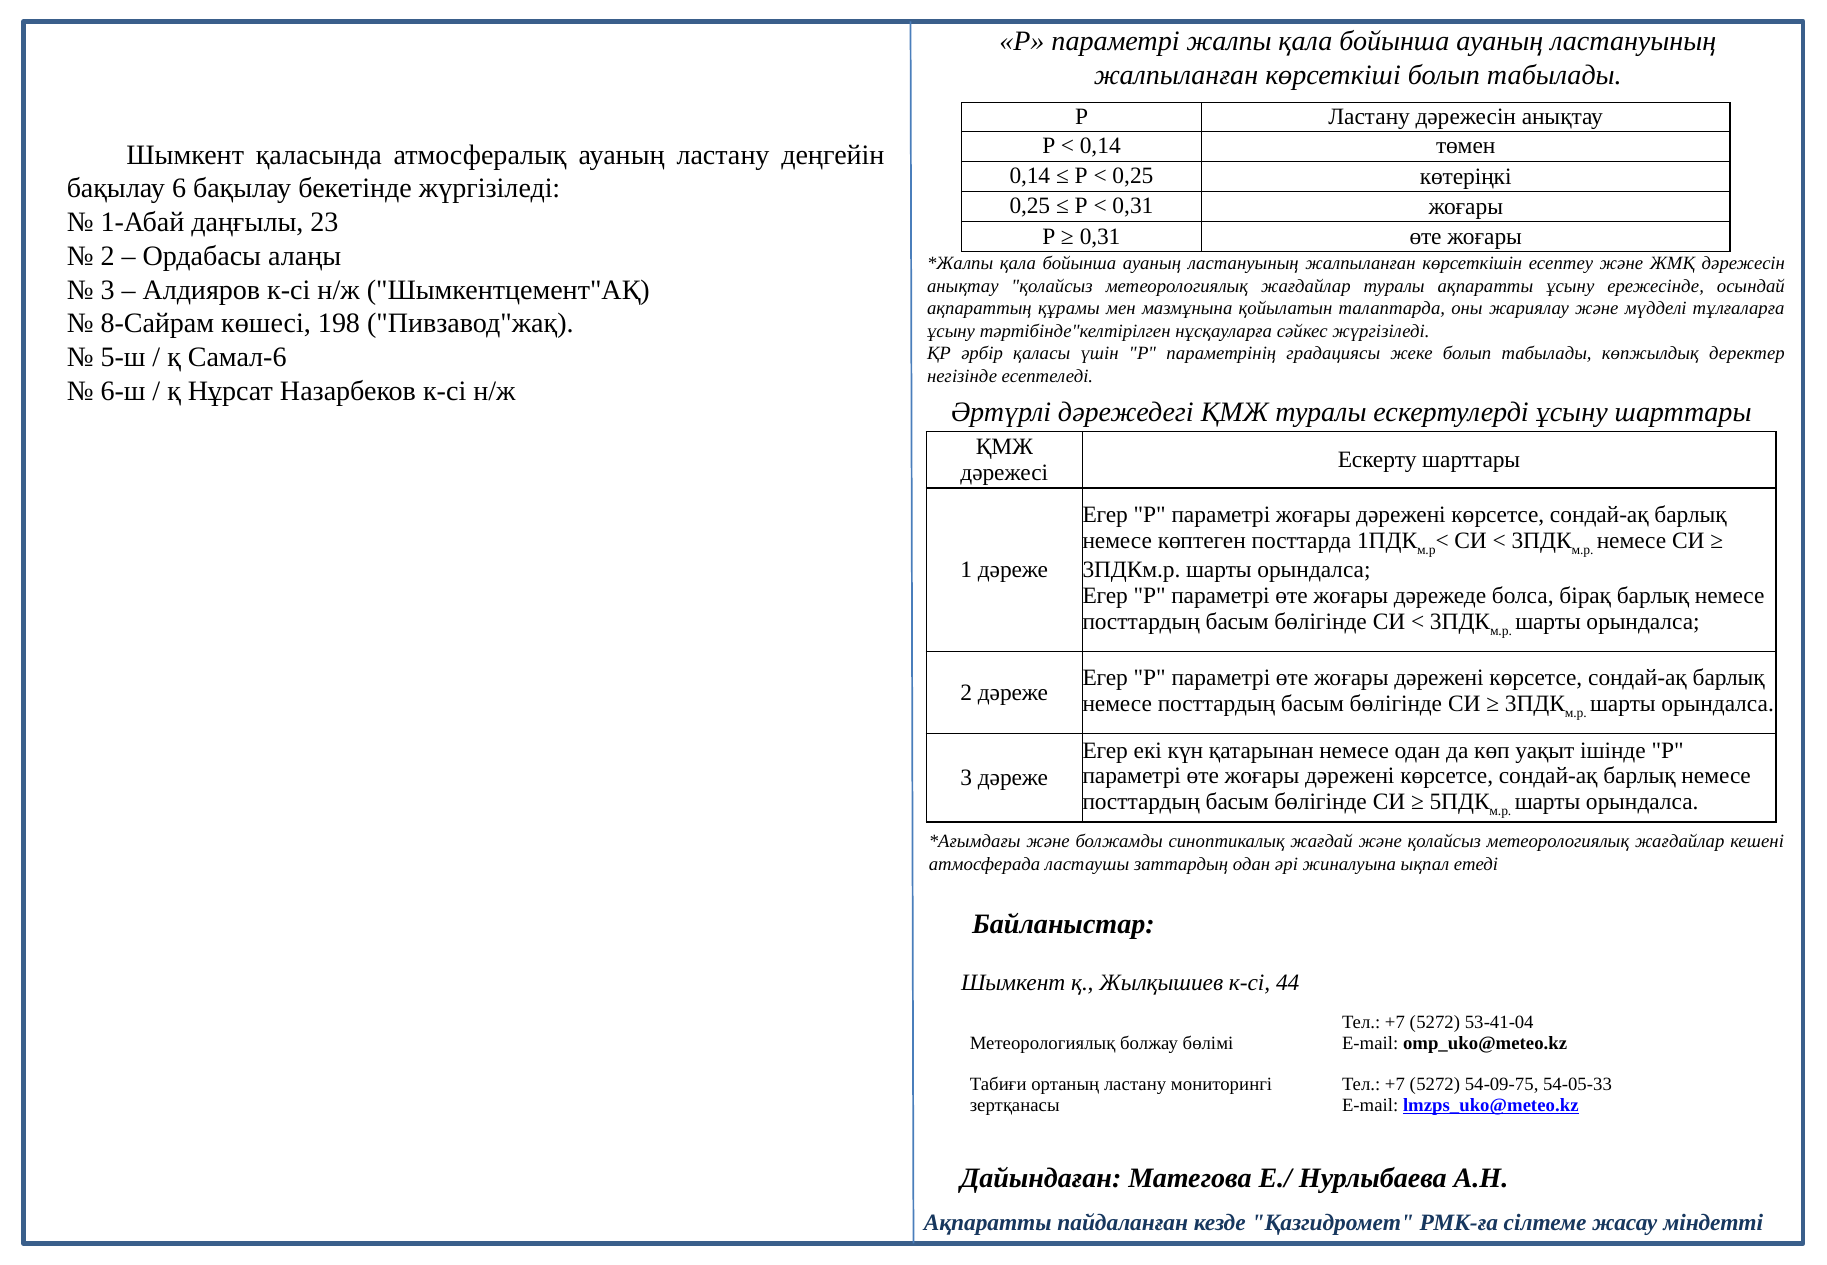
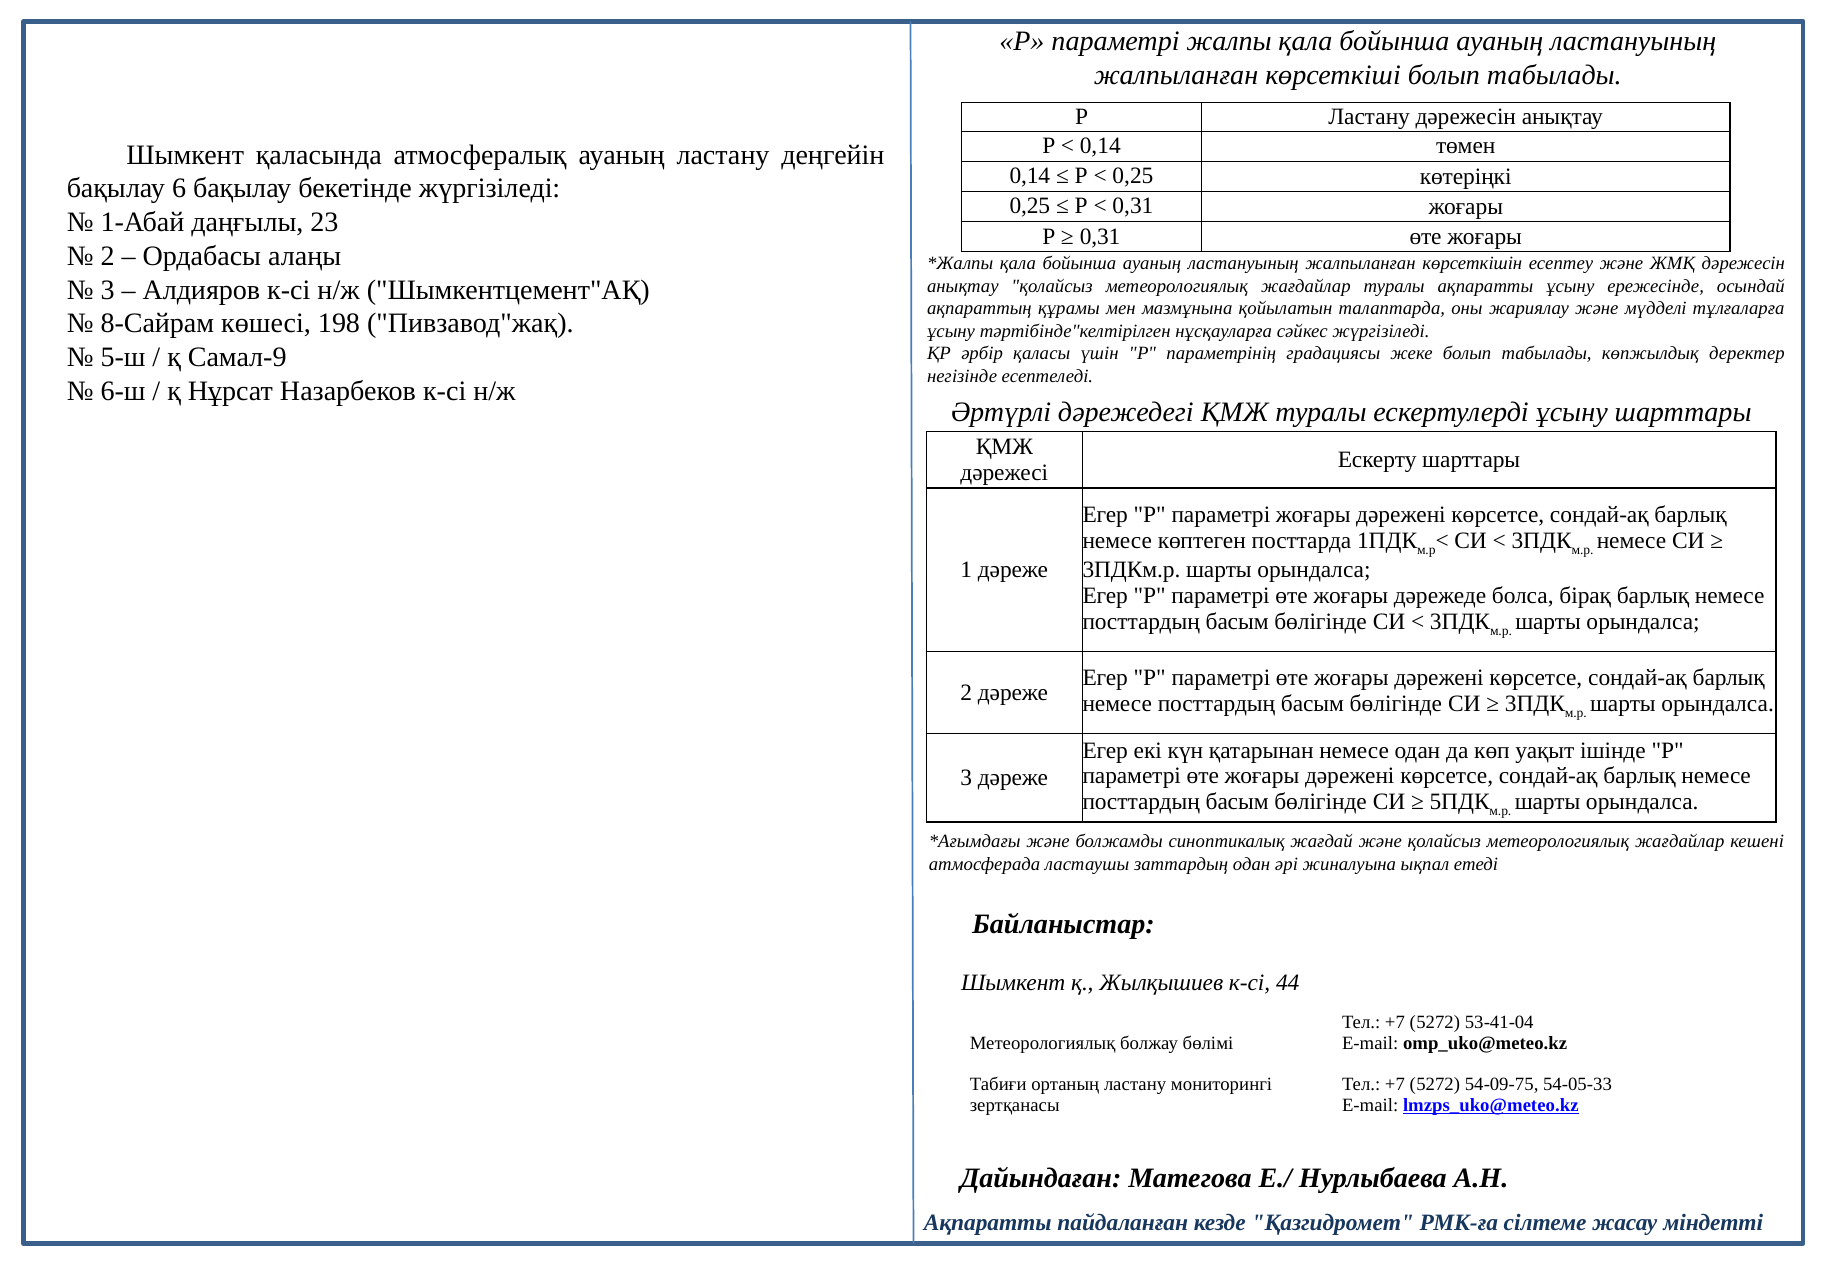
Самал-6: Самал-6 -> Самал-9 (237, 357)
